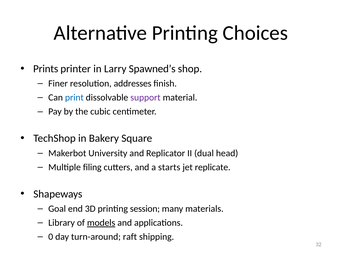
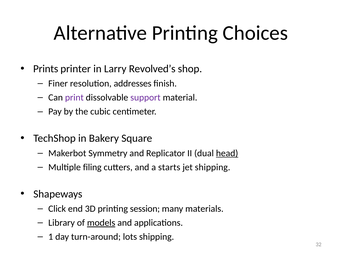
Spawned’s: Spawned’s -> Revolved’s (152, 69)
print colour: blue -> purple (74, 98)
University: University -> Symmetry (108, 153)
head underline: none -> present (227, 153)
jet replicate: replicate -> shipping (213, 168)
Goal: Goal -> Click (57, 209)
0: 0 -> 1 (51, 237)
raft: raft -> lots (130, 237)
